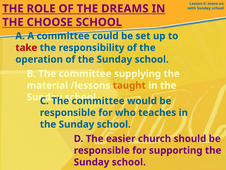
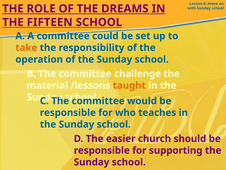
CHOOSE: CHOOSE -> FIFTEEN (50, 22)
take colour: red -> orange (26, 48)
supplying: supplying -> challenge (138, 74)
